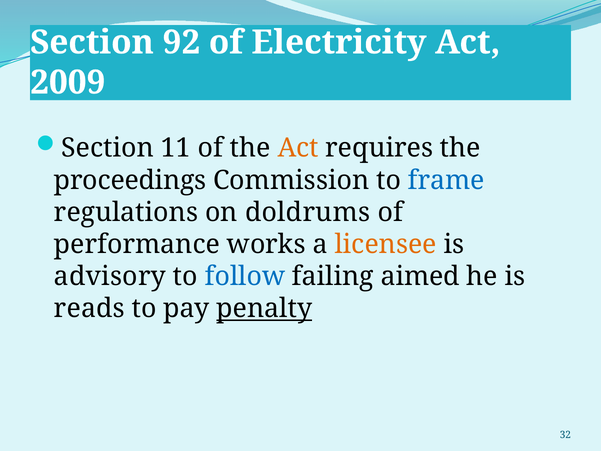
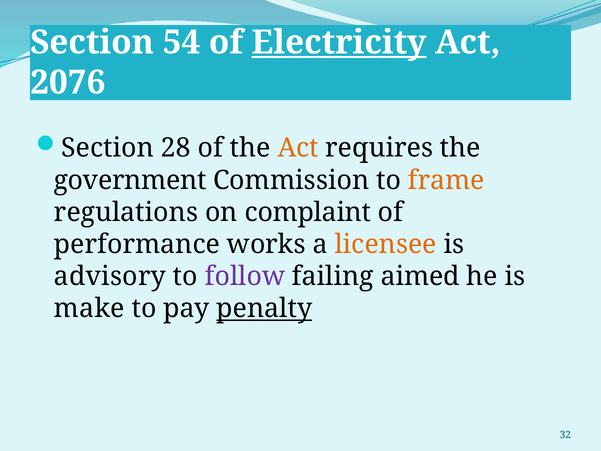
92: 92 -> 54 (181, 42)
Electricity underline: none -> present (339, 42)
2009: 2009 -> 2076 (68, 82)
11: 11 -> 28 (176, 148)
proceedings: proceedings -> government (130, 180)
frame colour: blue -> orange (446, 180)
doldrums: doldrums -> complaint (308, 212)
follow colour: blue -> purple (245, 276)
reads: reads -> make (89, 309)
